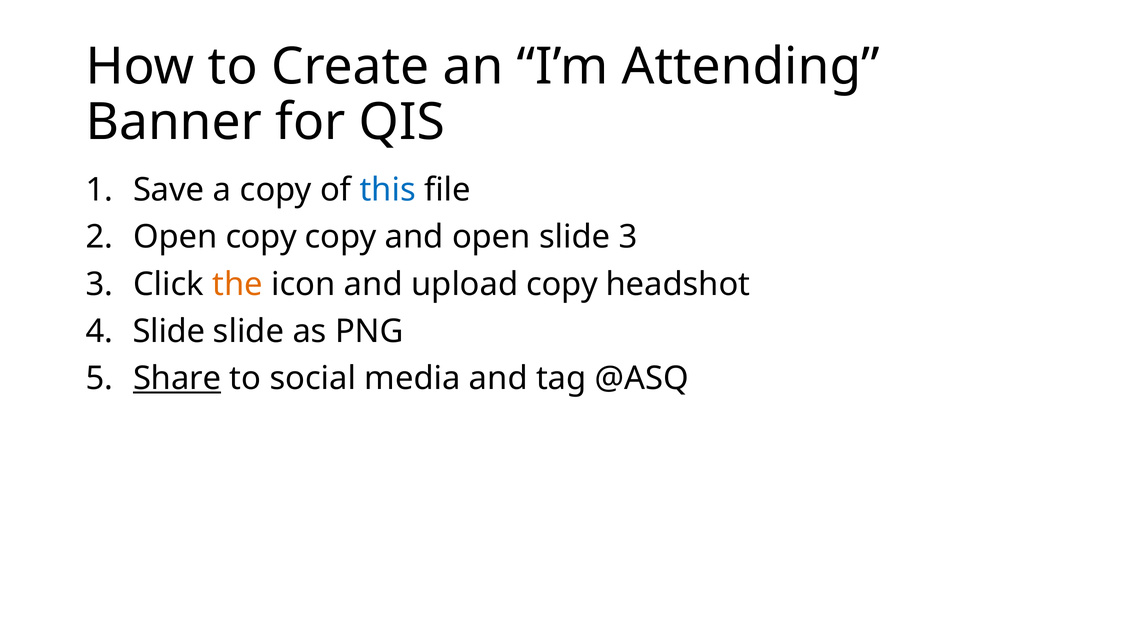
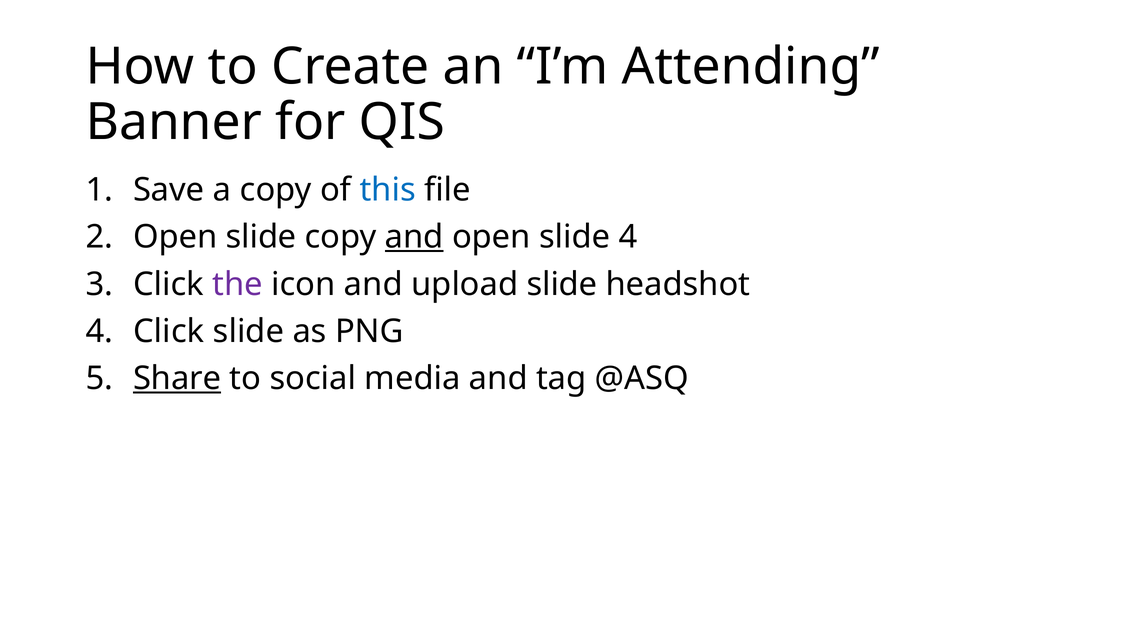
2 Open copy: copy -> slide (261, 237)
and underline: none -> present (414, 237)
slide 3: 3 -> 4 (628, 237)
the colour: orange -> purple (238, 284)
upload copy: copy -> slide (562, 284)
Slide: Slide -> Click (169, 331)
